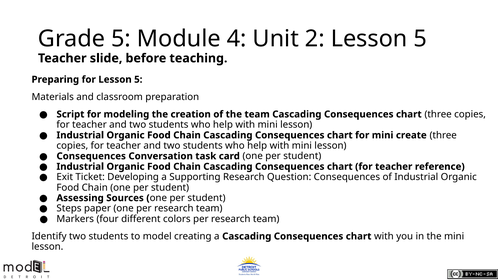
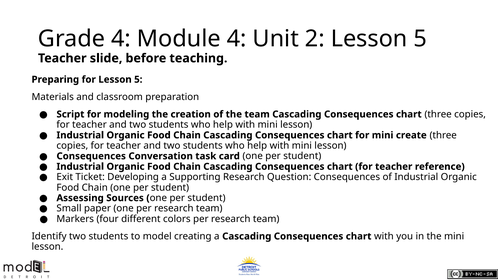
Grade 5: 5 -> 4 (121, 39)
Steps: Steps -> Small (69, 209)
